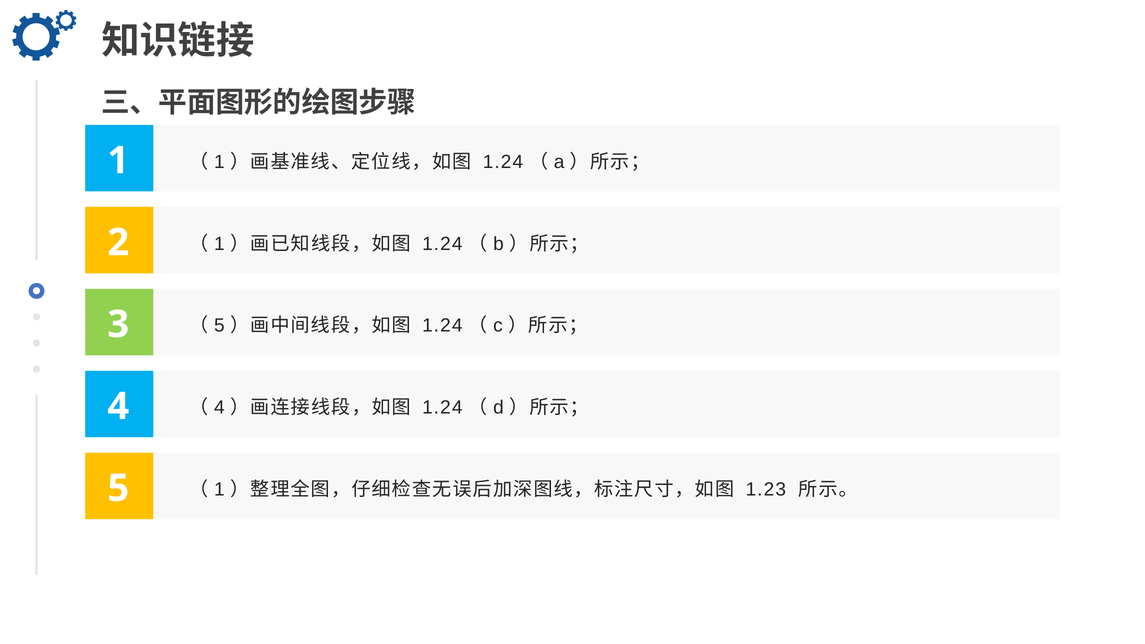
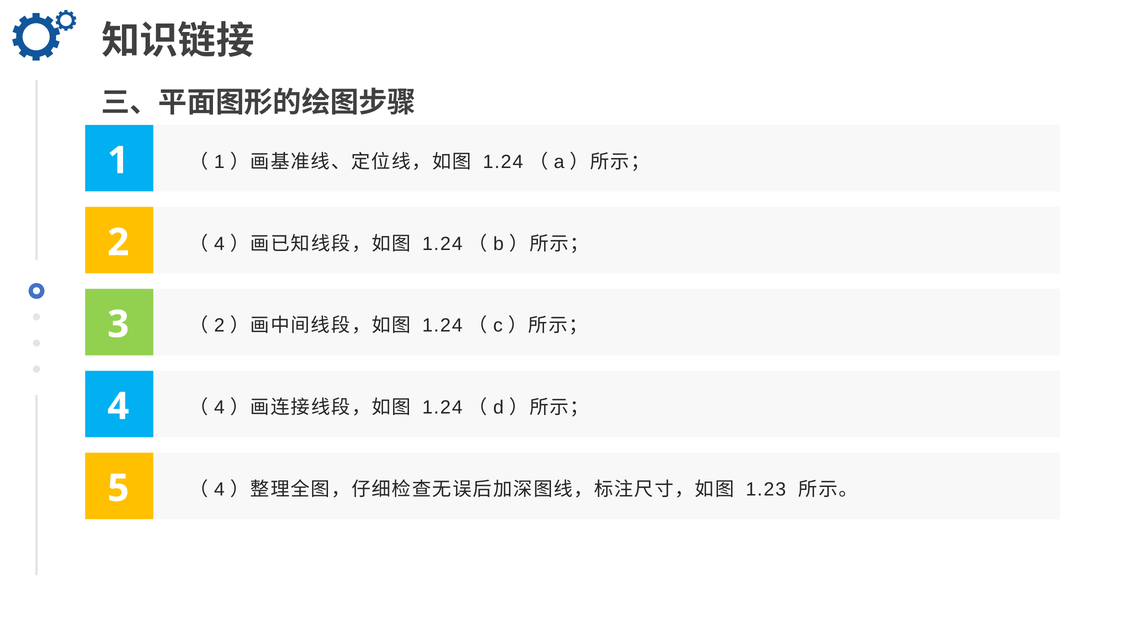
1: 1 -> 4 (219, 244)
5: 5 -> 2 (219, 326)
1: 1 -> 4 (219, 490)
